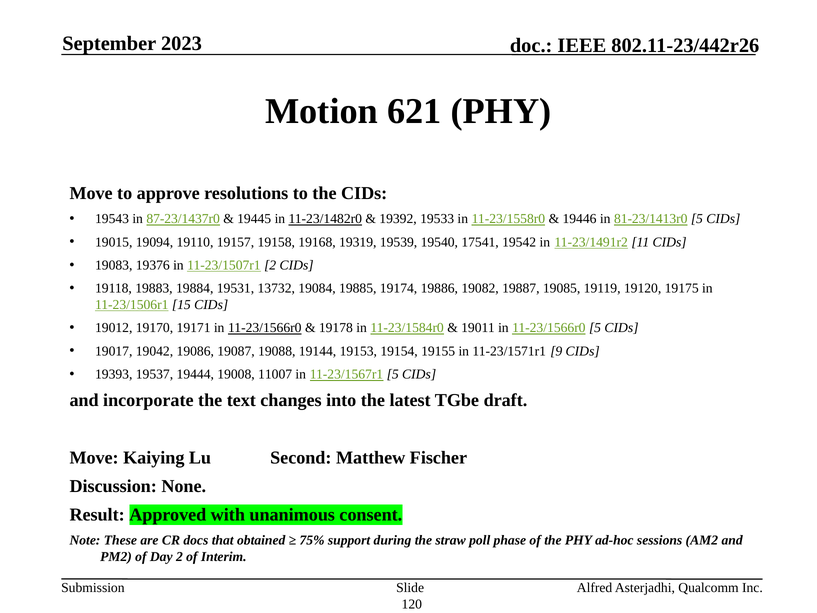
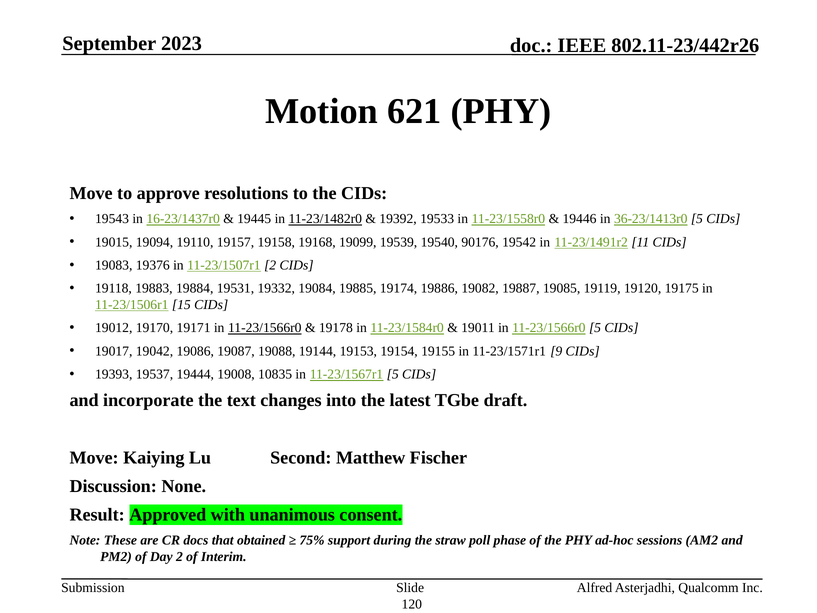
87-23/1437r0: 87-23/1437r0 -> 16-23/1437r0 (183, 219)
81-23/1413r0: 81-23/1413r0 -> 36-23/1413r0 (651, 219)
19319: 19319 -> 19099 (358, 242)
17541: 17541 -> 90176 (480, 242)
13732: 13732 -> 19332 (276, 288)
11007: 11007 -> 10835 (275, 374)
